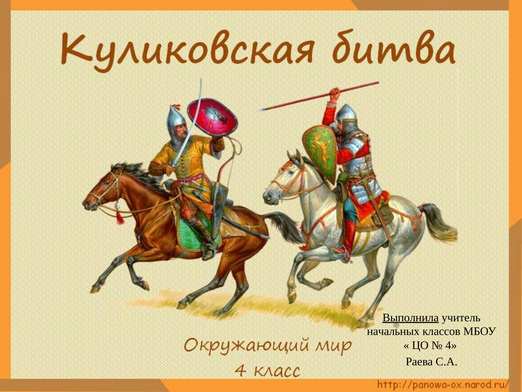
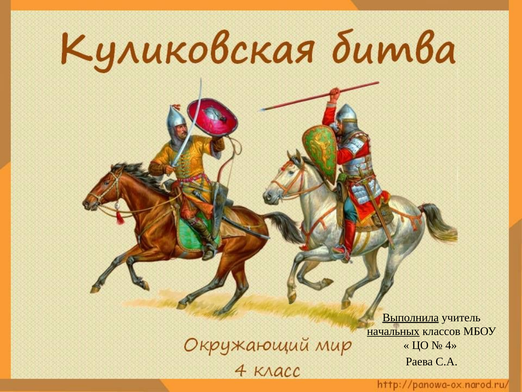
начальных underline: none -> present (393, 331)
